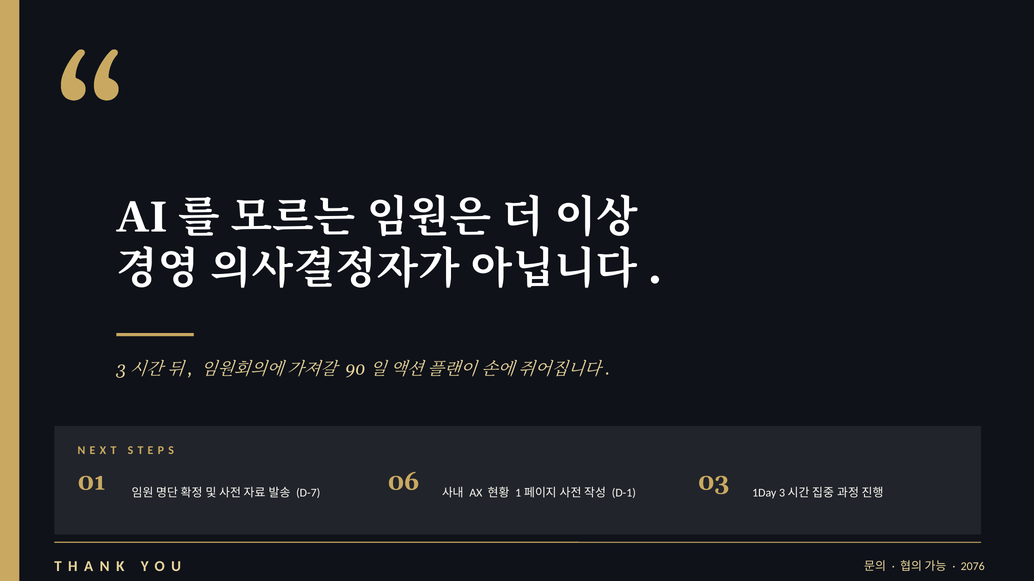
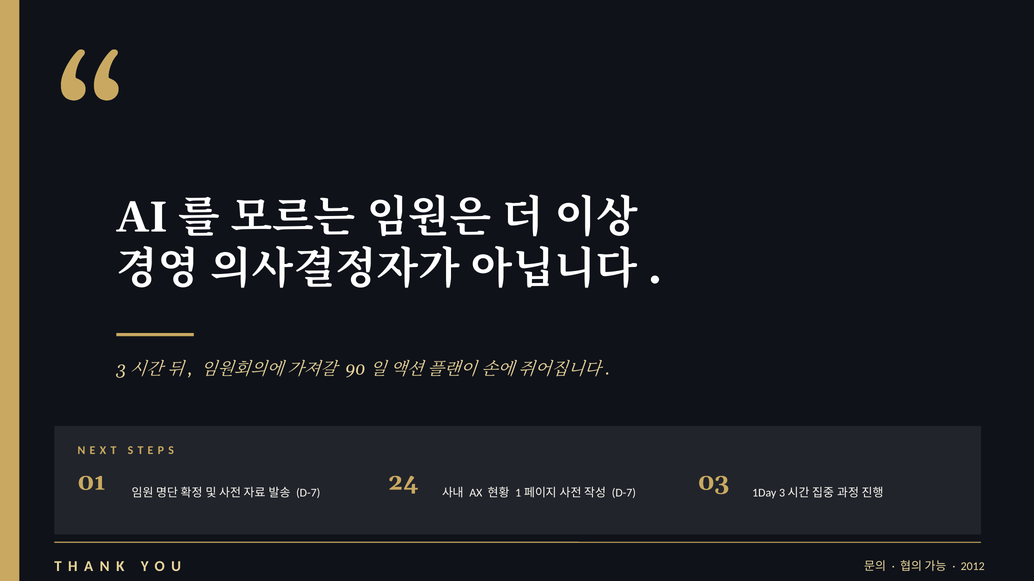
06: 06 -> 24 (403, 482)
D-1: D-1 -> D-7 (624, 493)
2076: 2076 -> 2012 (973, 567)
